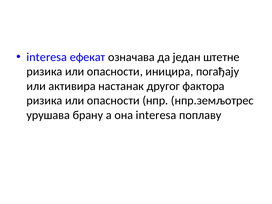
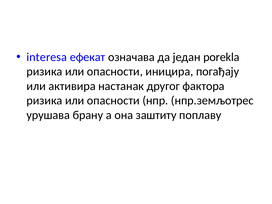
штетне: штетне -> porekla (221, 57)
она interesa: interesa -> заштиту (156, 115)
